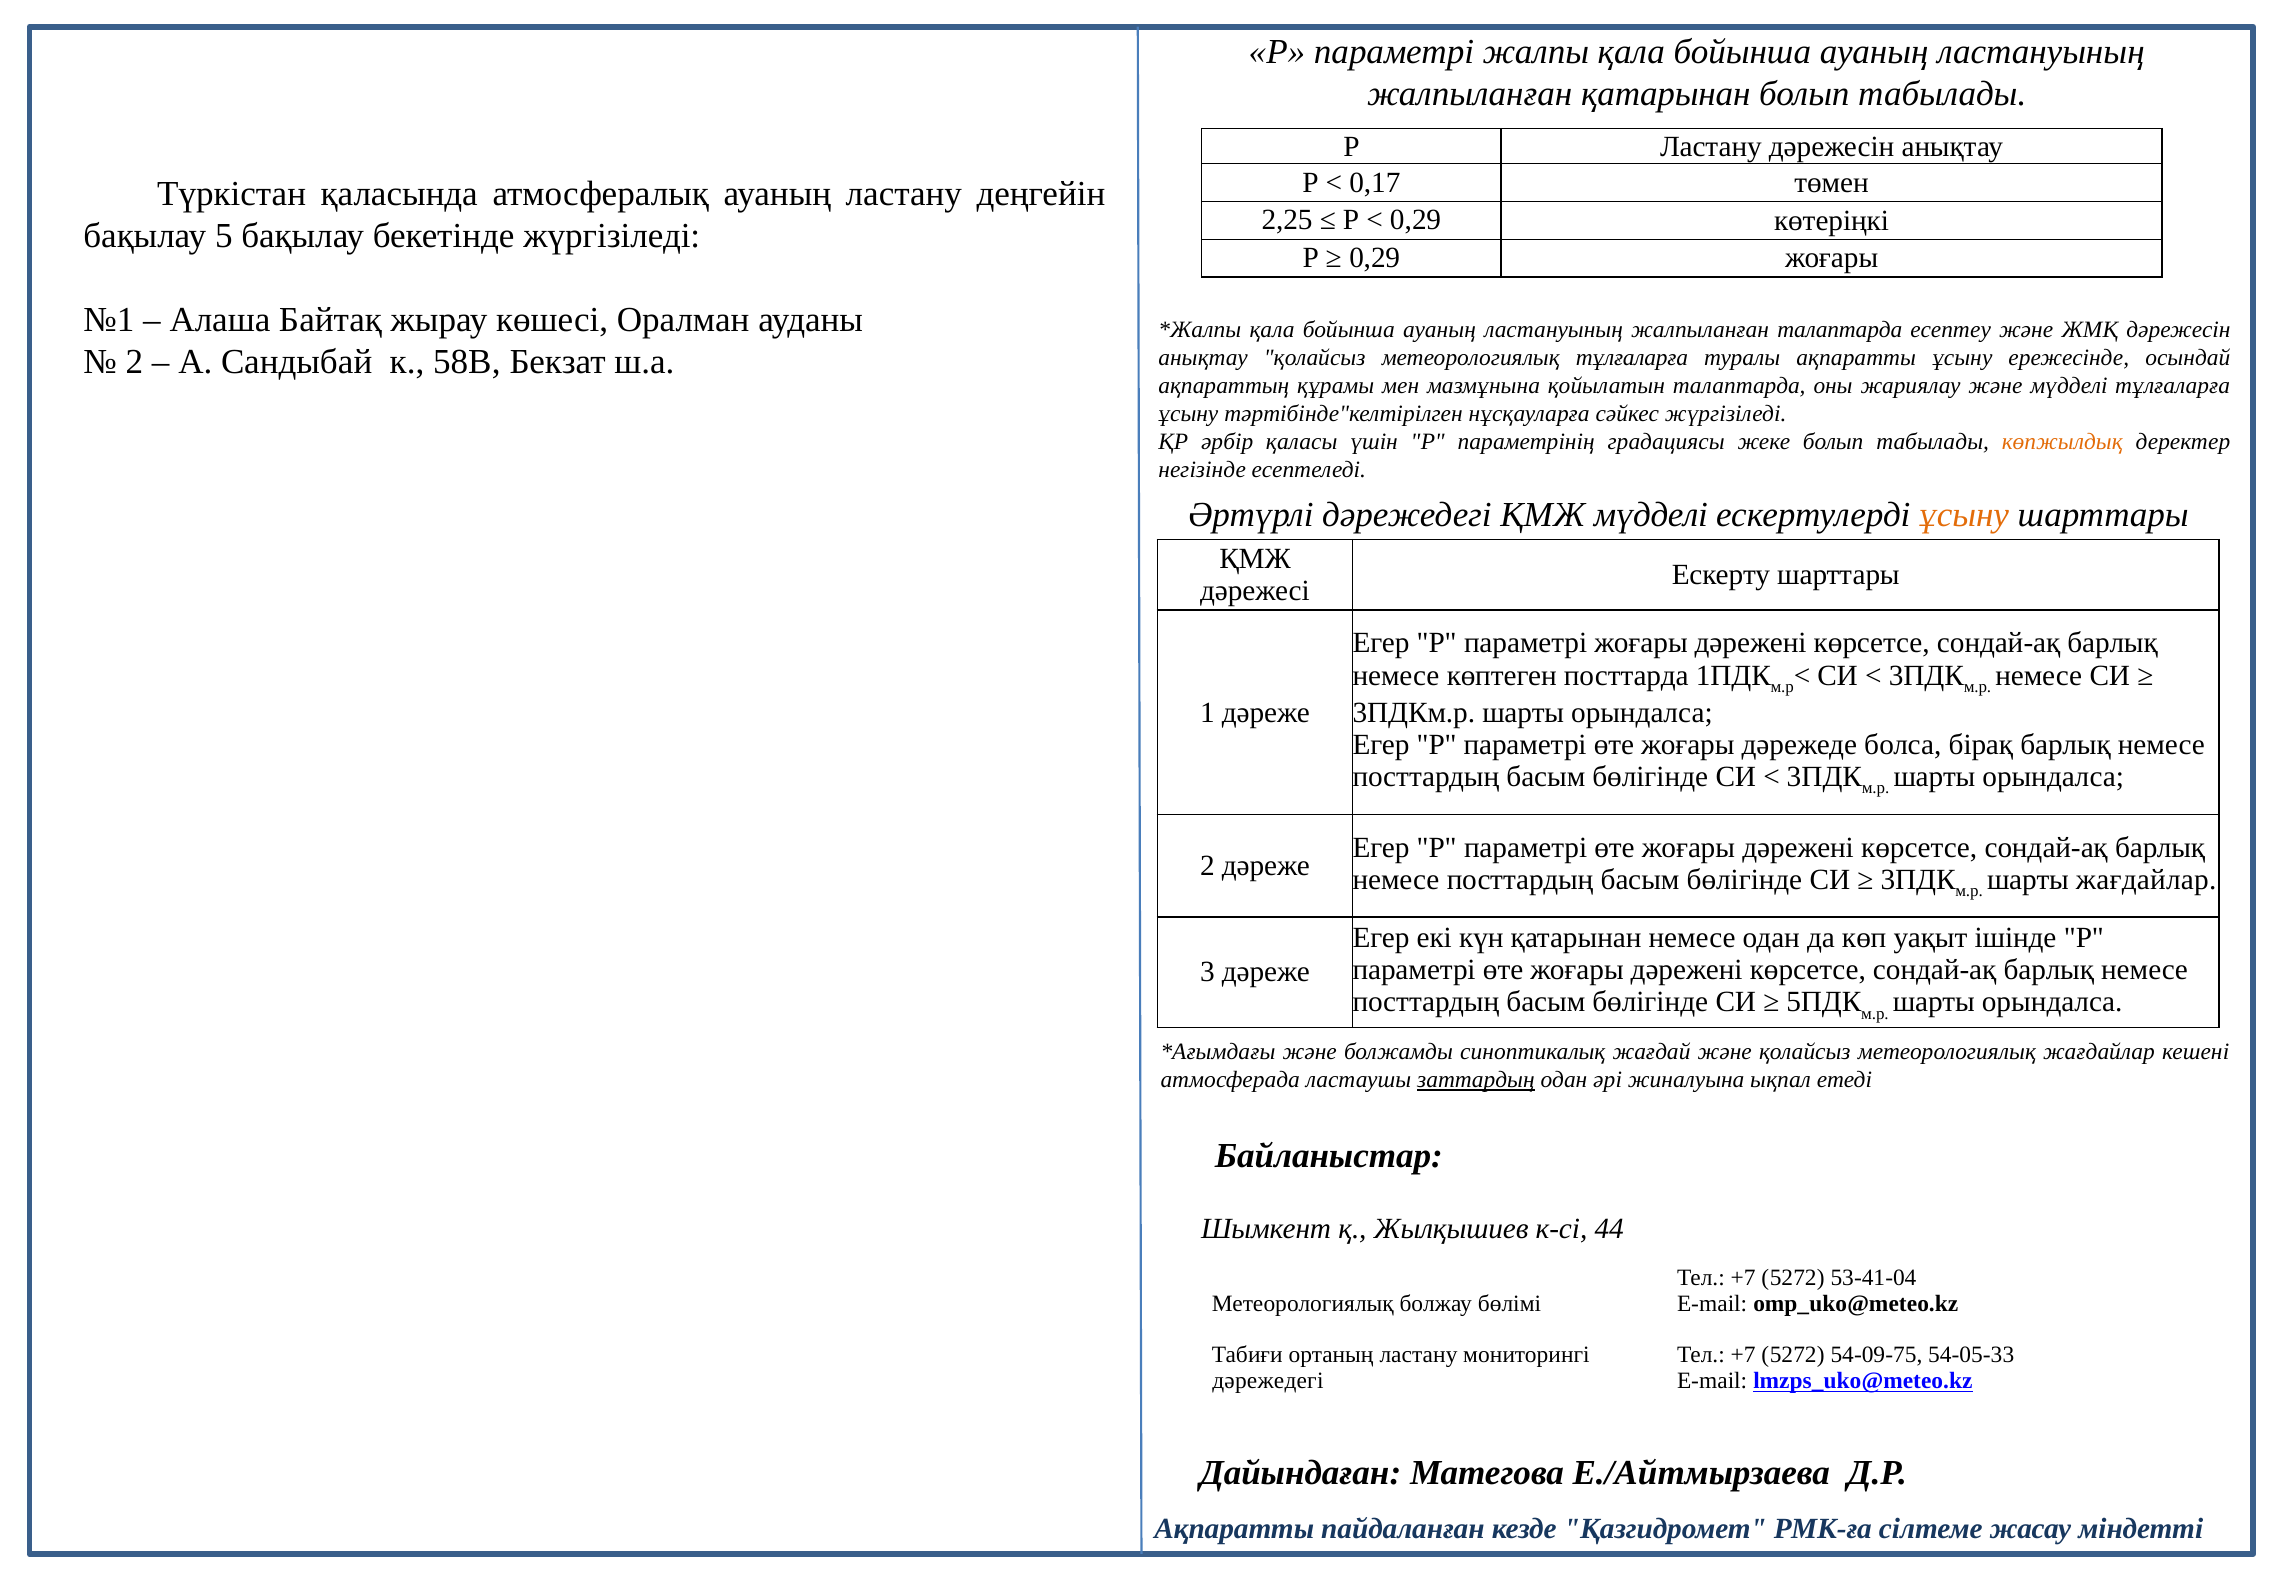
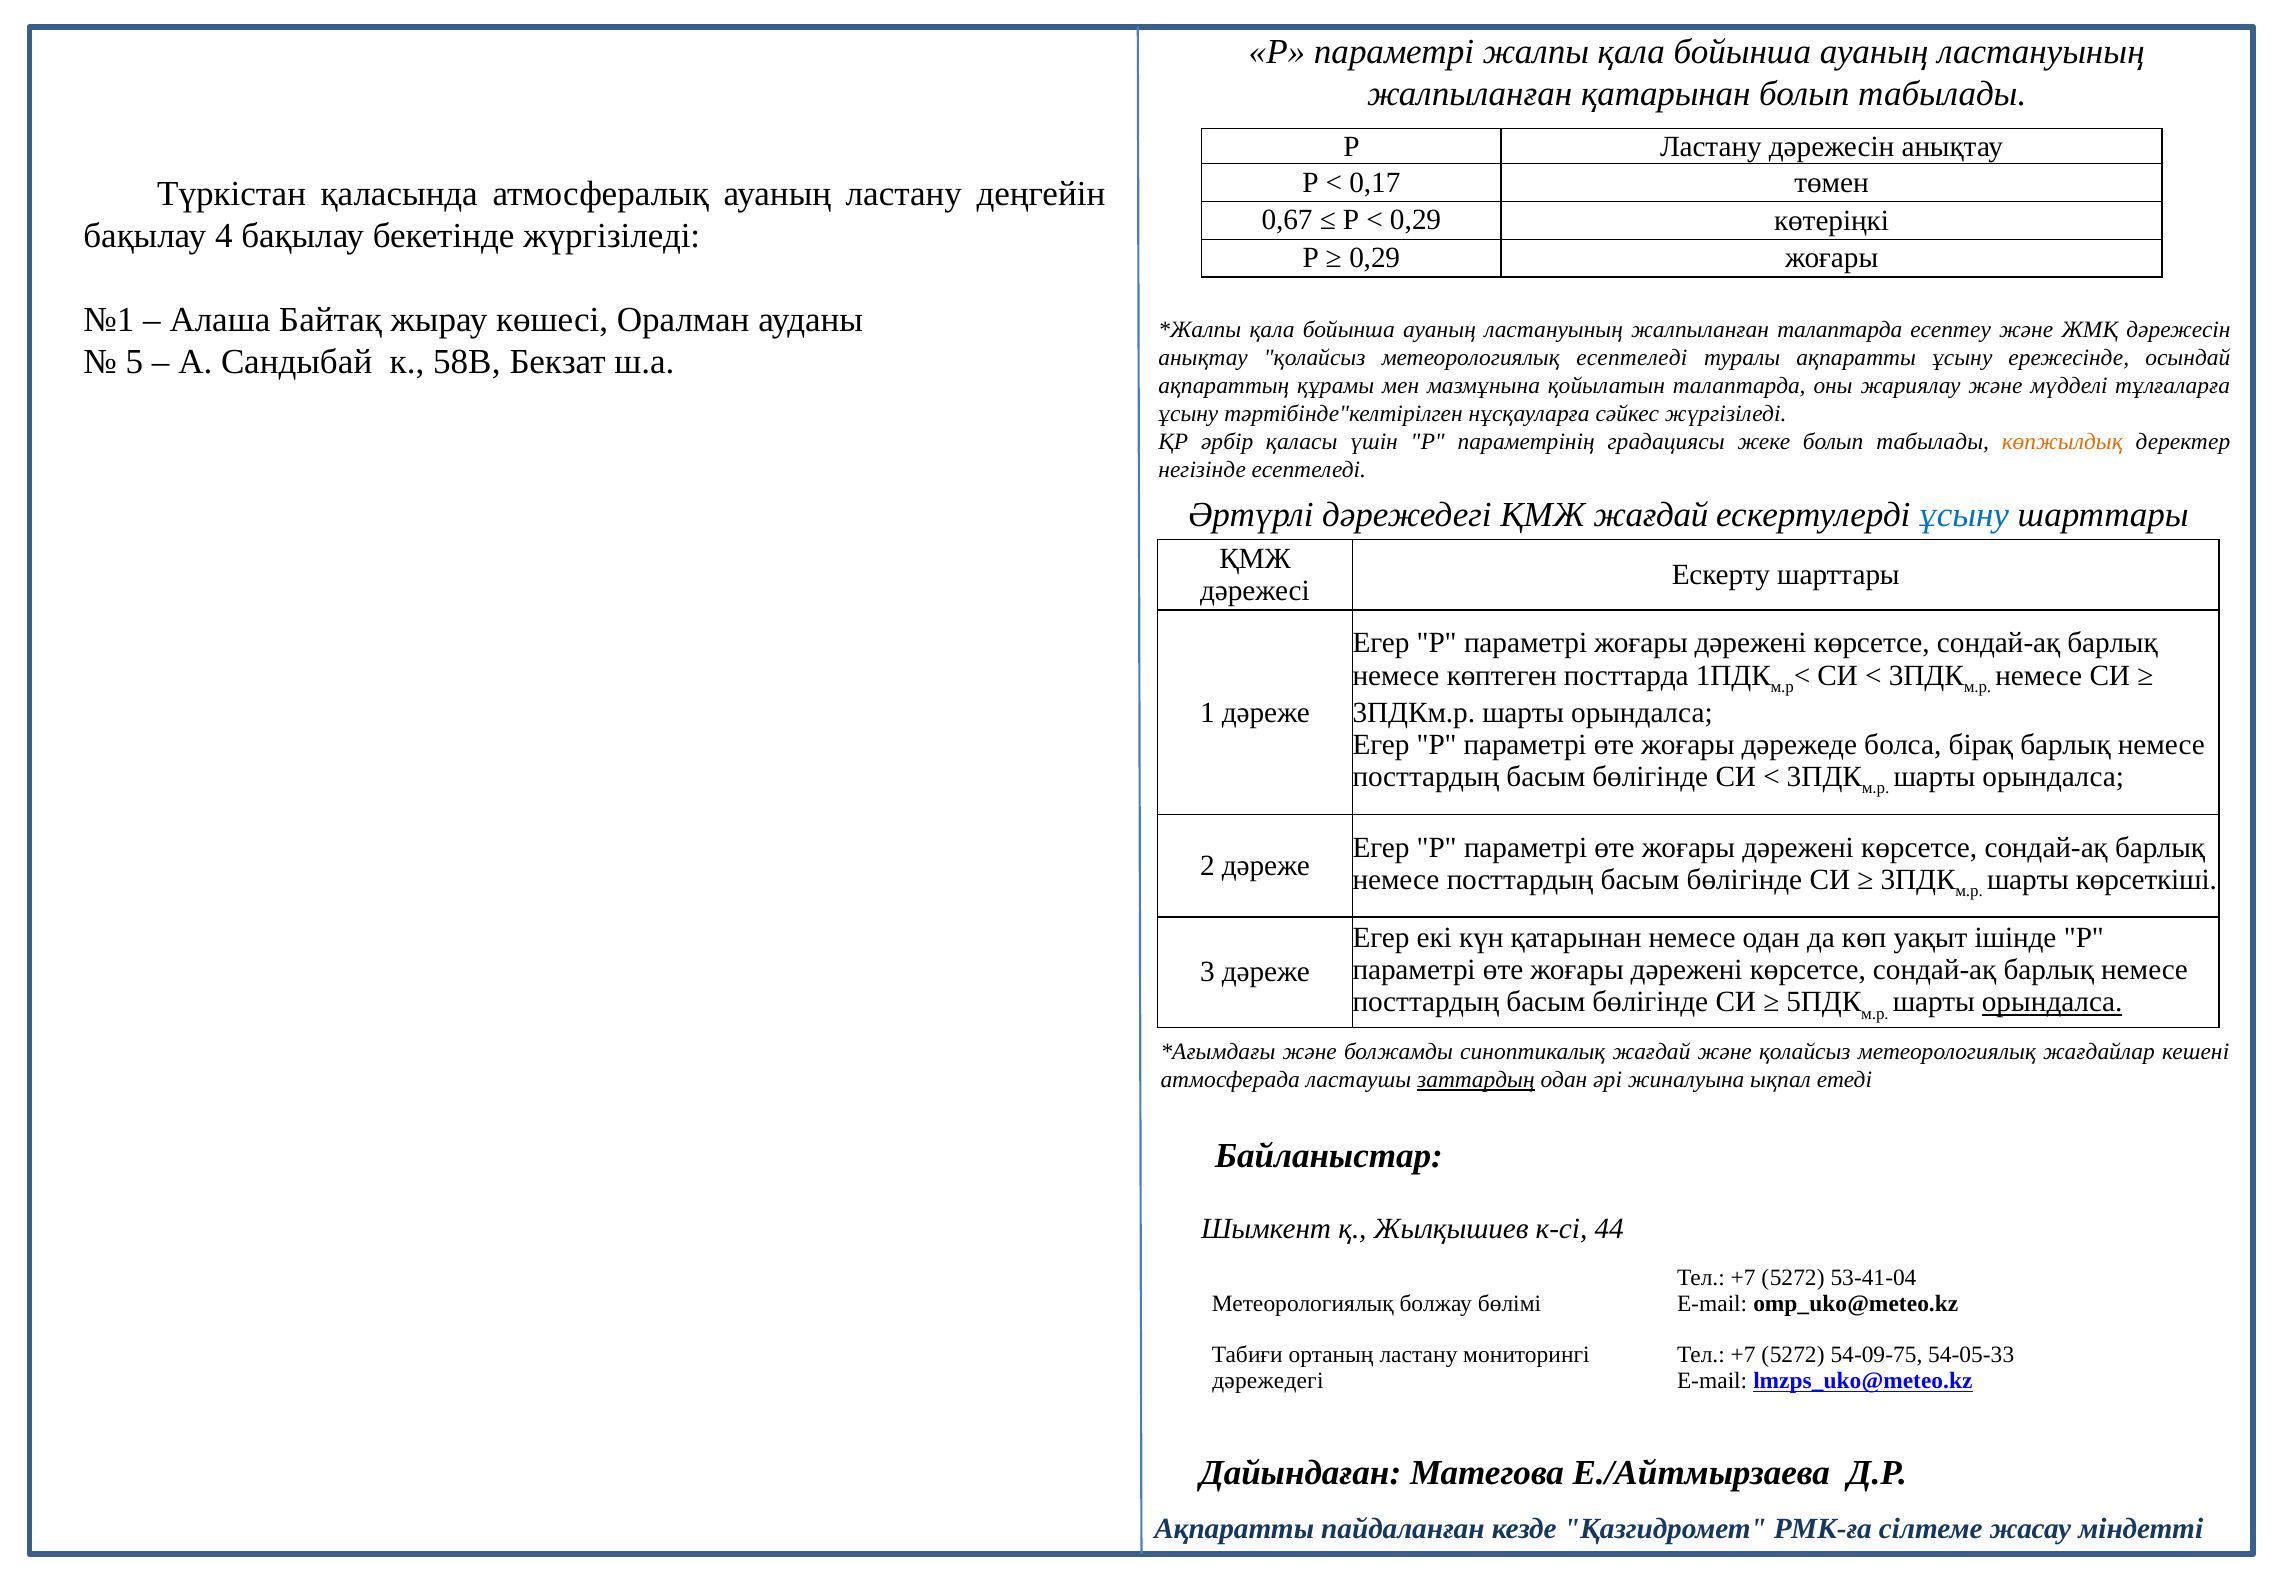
2,25: 2,25 -> 0,67 (1287, 220)
5: 5 -> 4 (224, 236)
2: 2 -> 5 (134, 362)
метеорологиялық тұлғаларға: тұлғаларға -> есептеледі (1632, 358)
ҚМЖ мүдделі: мүдделі -> жағдай (1651, 515)
ұсыну colour: orange -> blue (1964, 515)
шарты жағдайлар: жағдайлар -> көрсеткіші (2146, 879)
орындалса underline: none -> present (2052, 1002)
